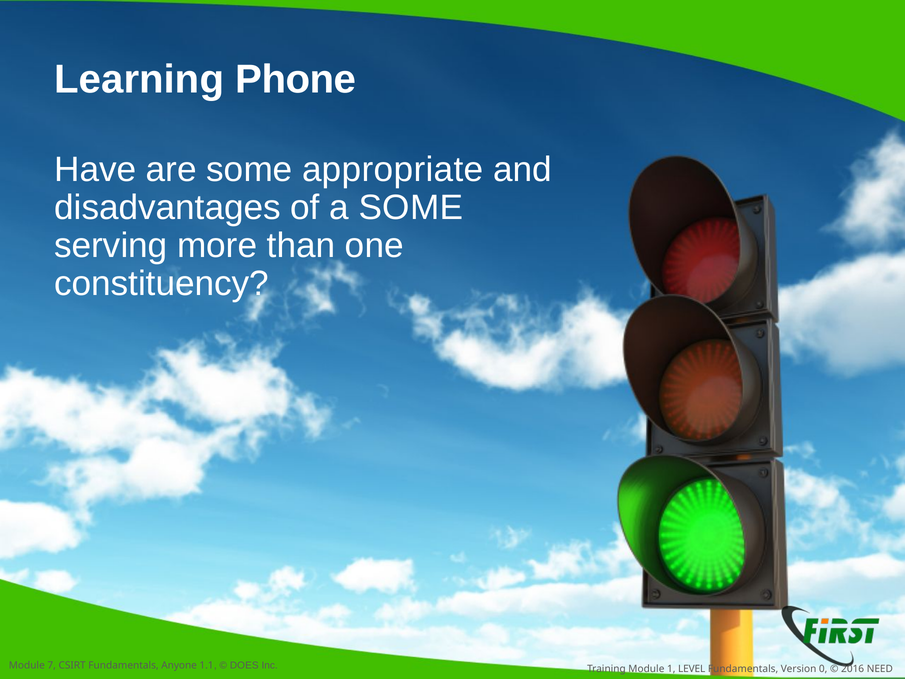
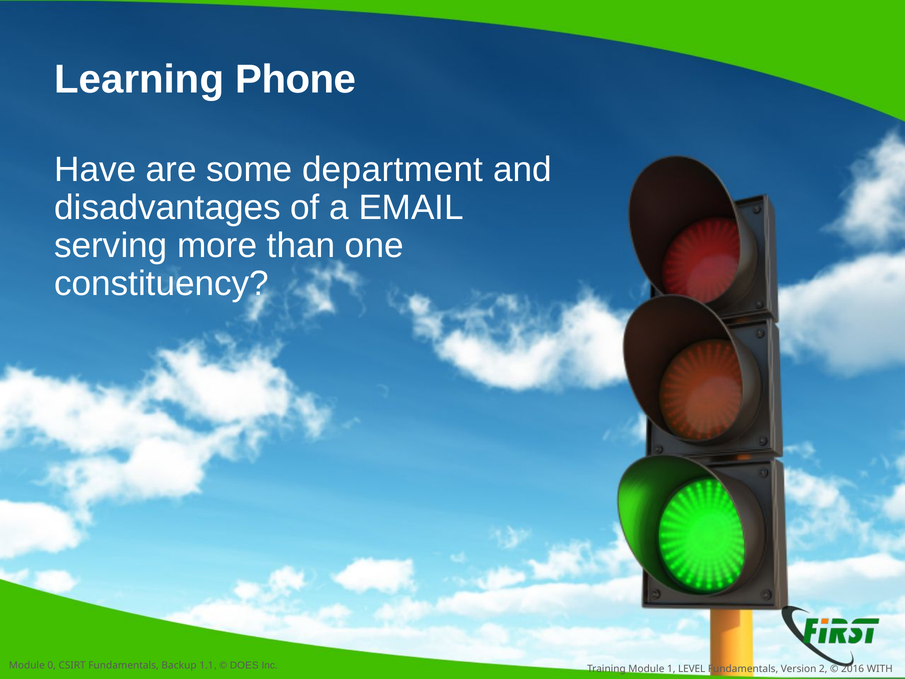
appropriate: appropriate -> department (393, 170)
a SOME: SOME -> EMAIL (411, 208)
7: 7 -> 0 (52, 665)
Anyone: Anyone -> Backup (179, 665)
0: 0 -> 2 (823, 669)
NEED: NEED -> WITH (880, 669)
